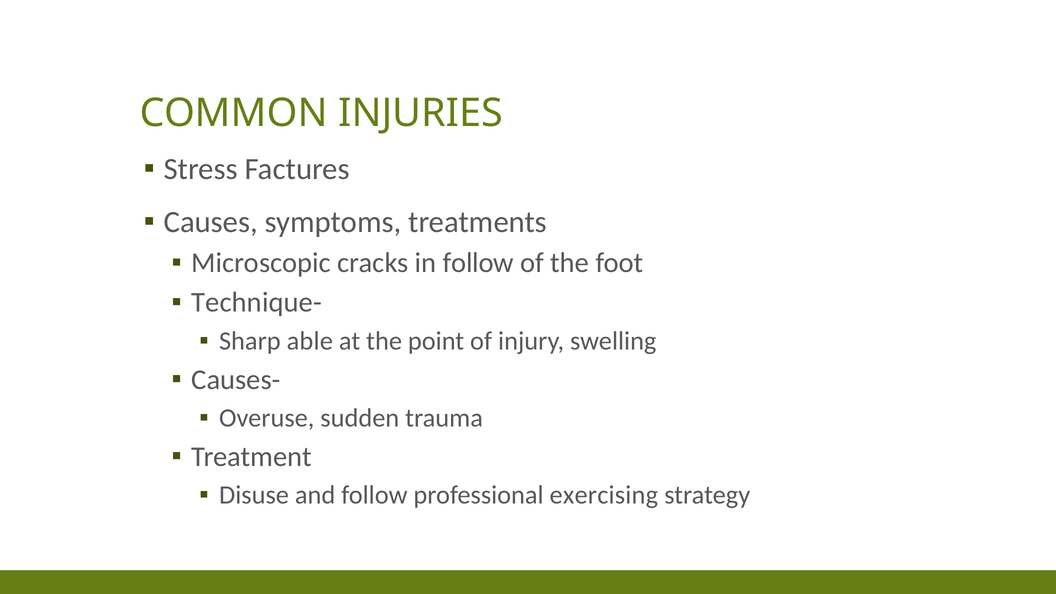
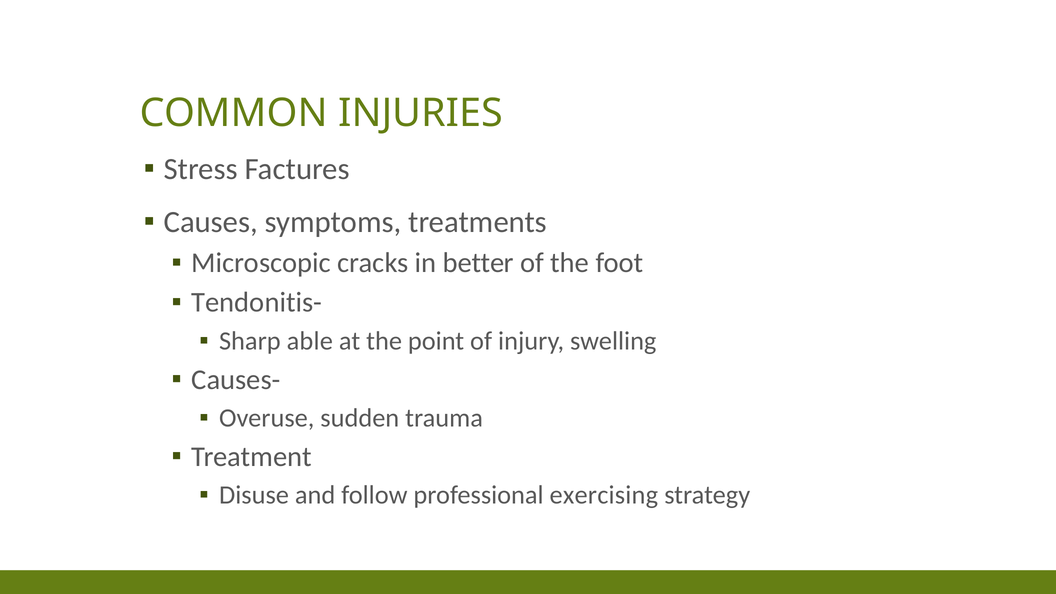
in follow: follow -> better (478, 263)
Technique-: Technique- -> Tendonitis- (257, 303)
